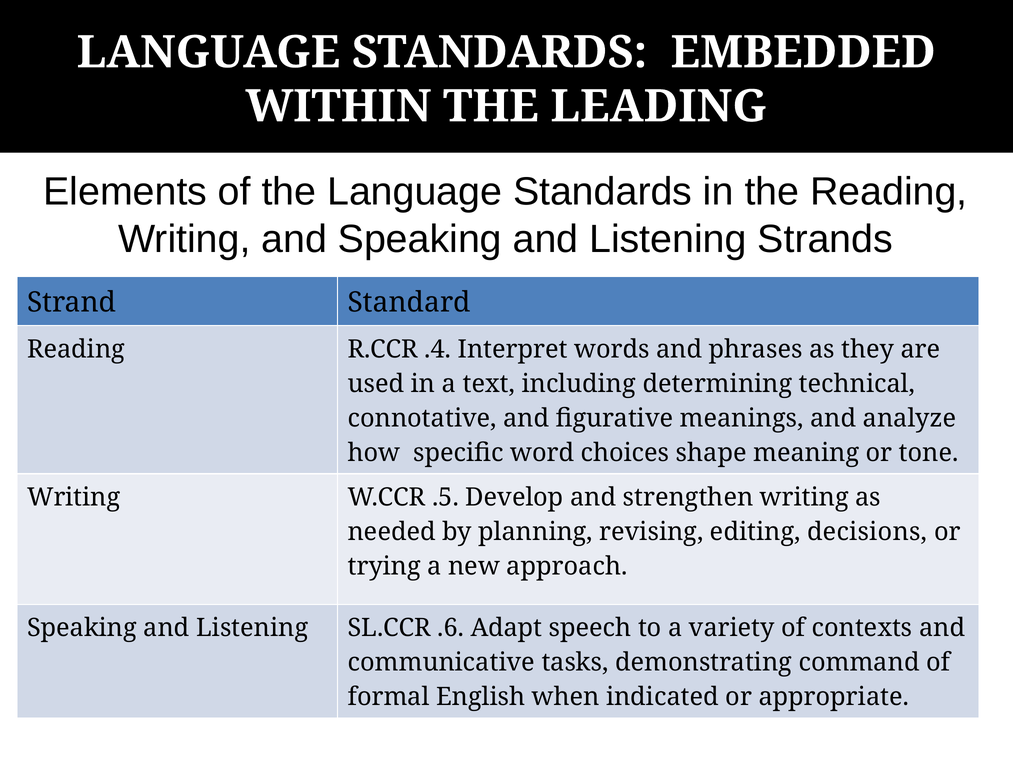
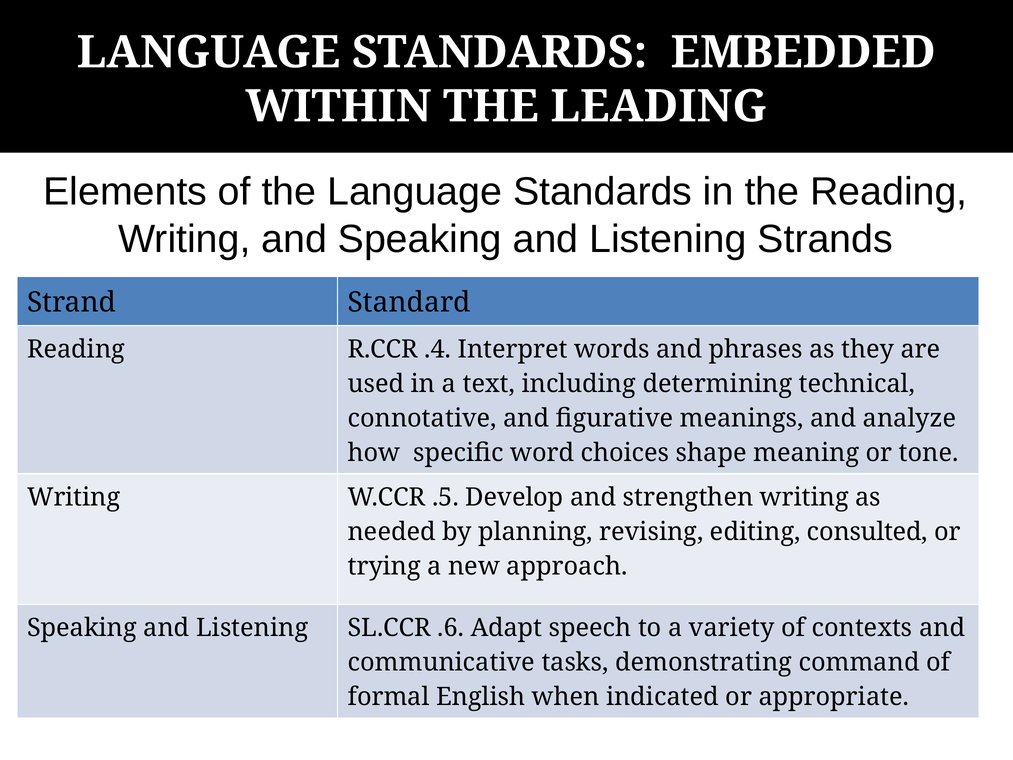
decisions: decisions -> consulted (867, 532)
